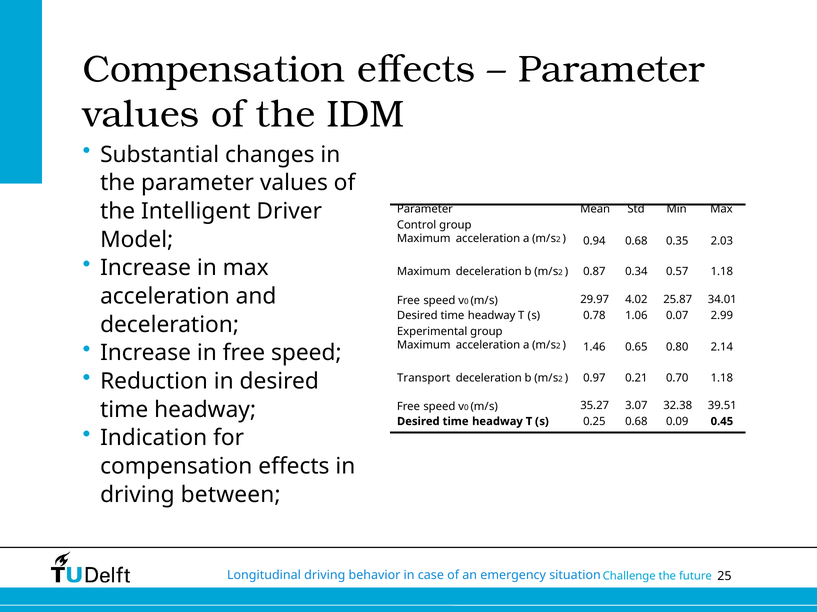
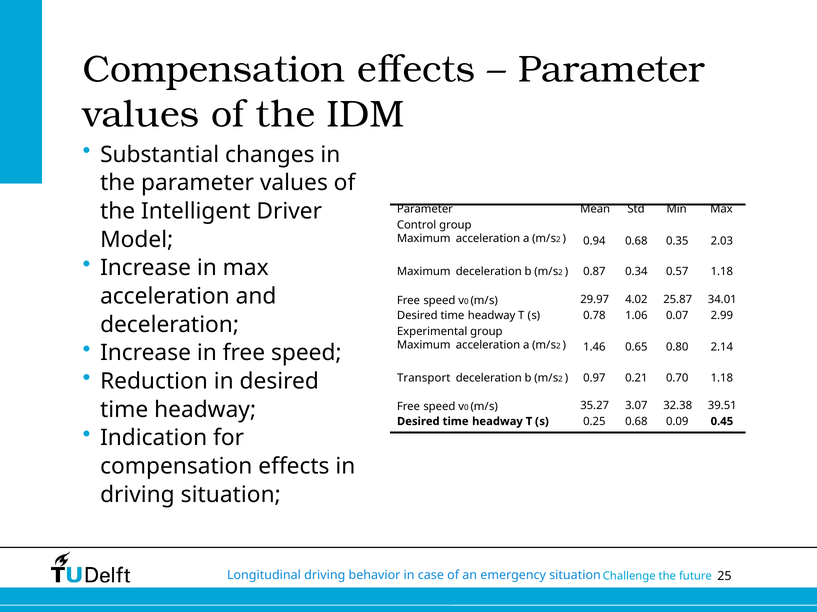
driving between: between -> situation (231, 495)
